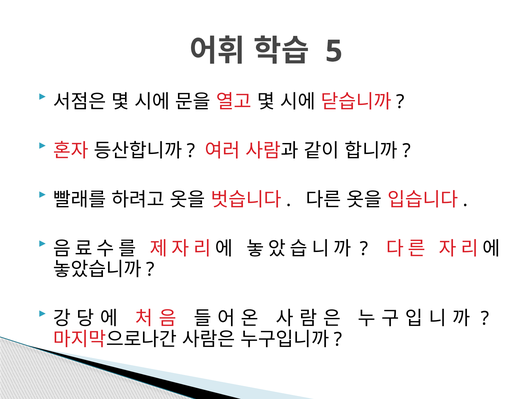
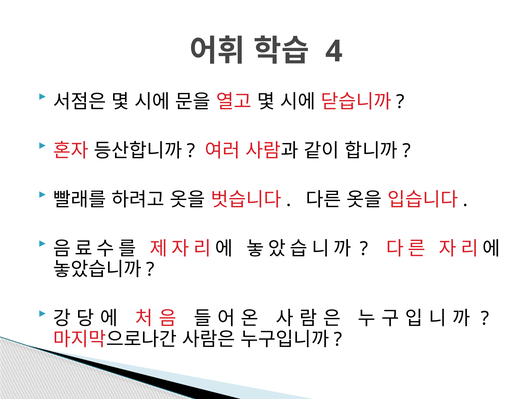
5: 5 -> 4 (334, 51)
